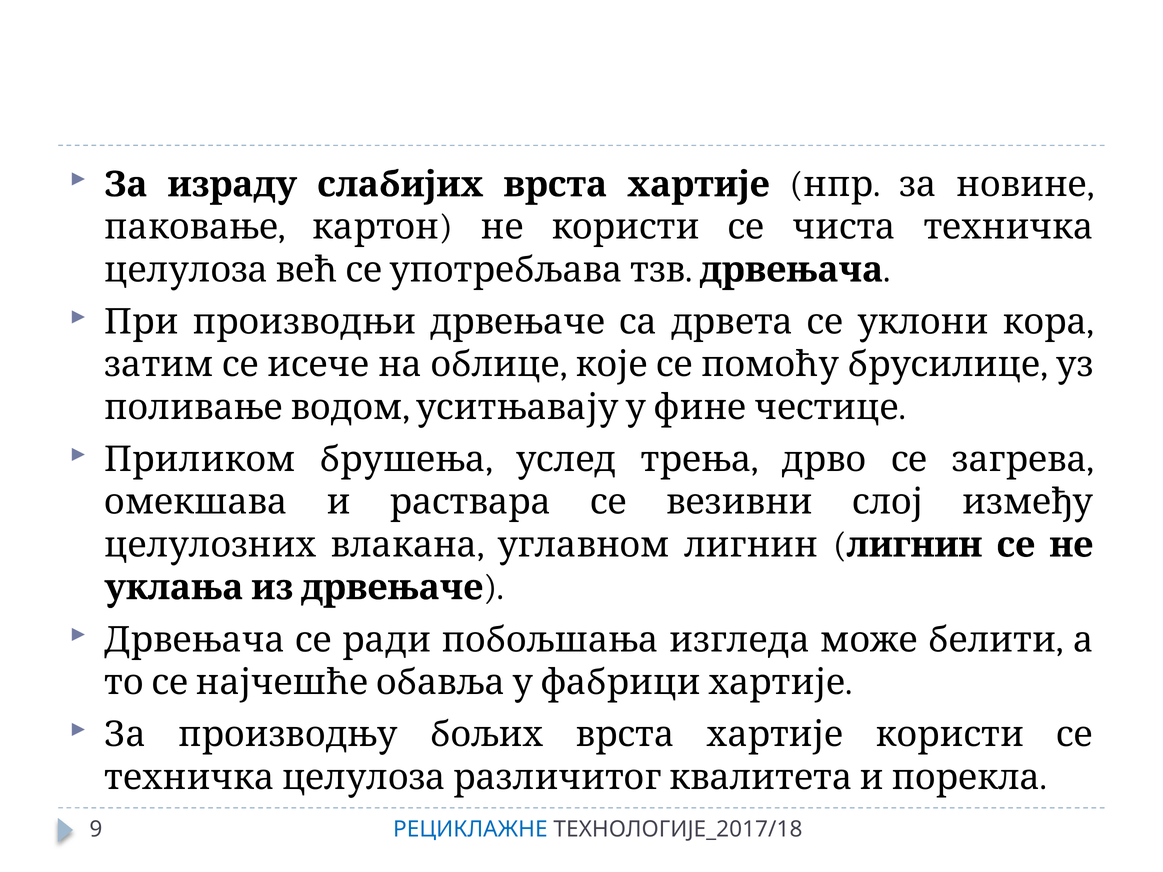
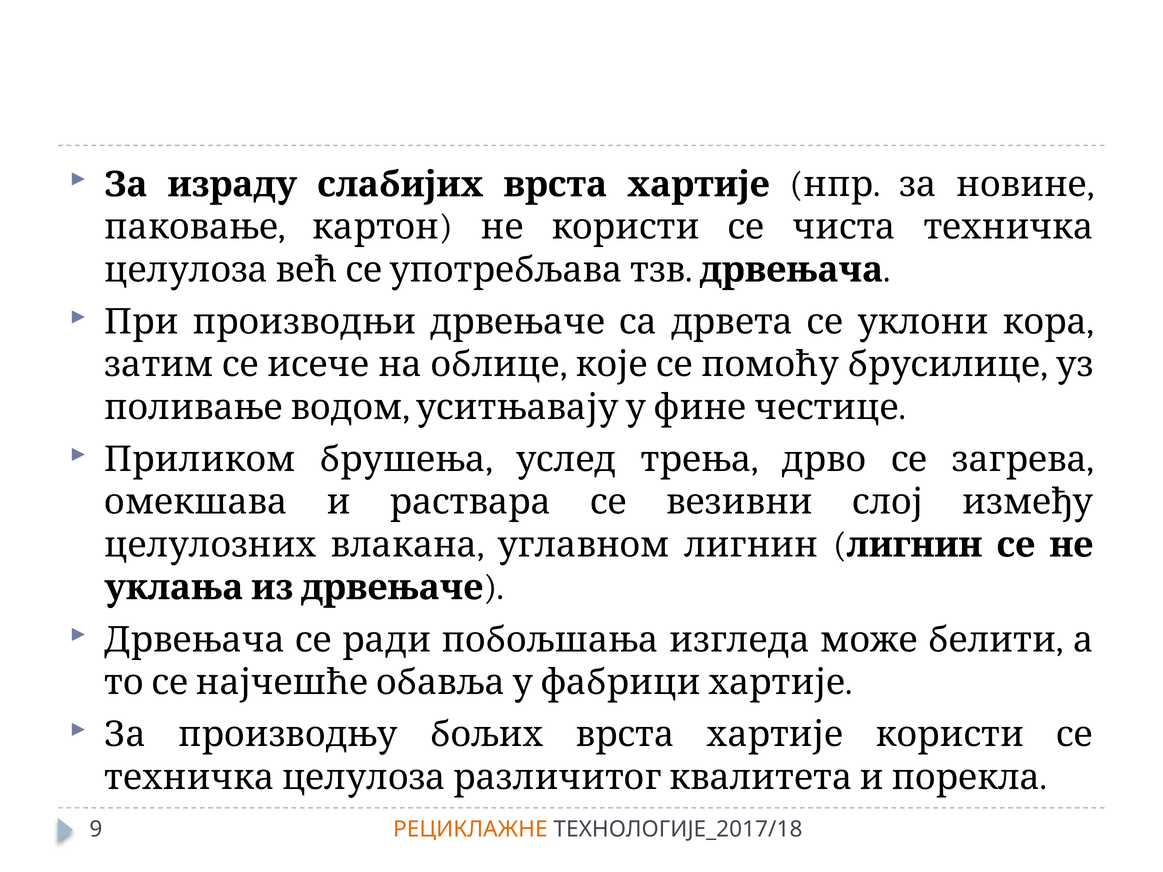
РЕЦИКЛАЖНЕ colour: blue -> orange (470, 829)
